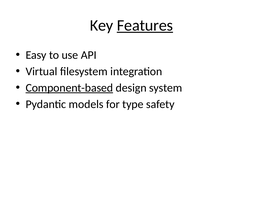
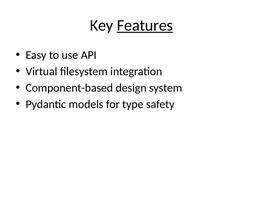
Component-based underline: present -> none (69, 88)
